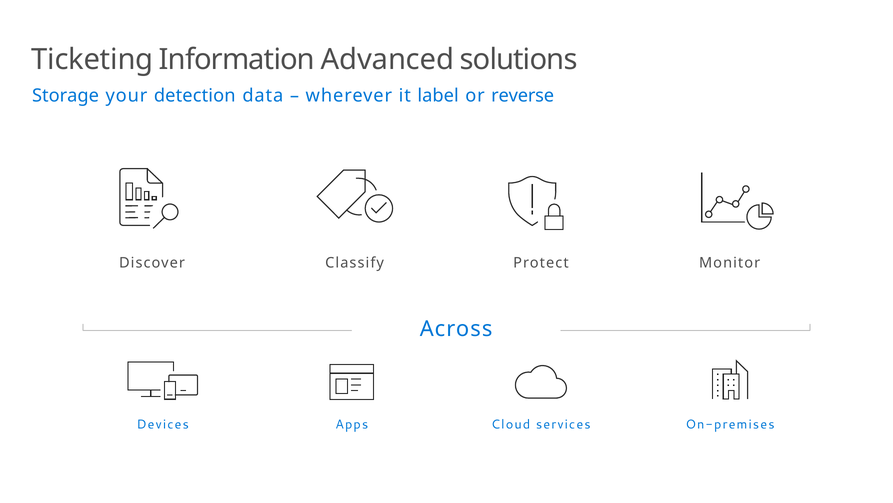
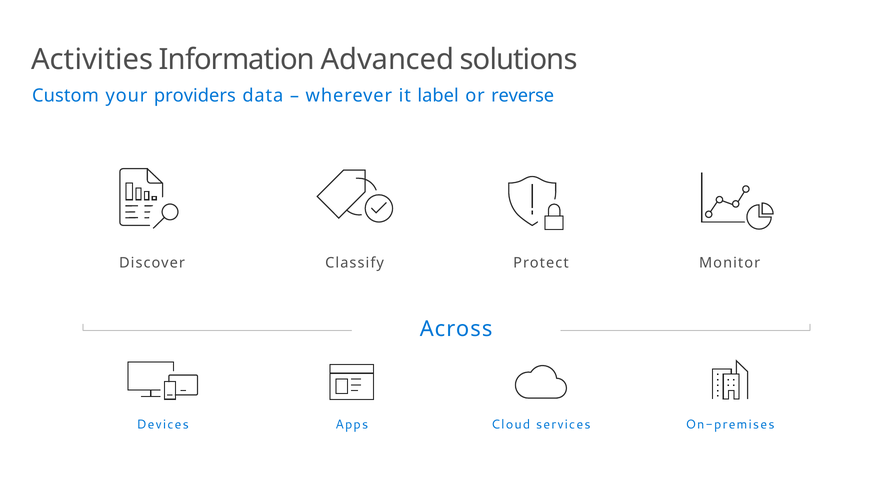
Ticketing: Ticketing -> Activities (92, 59)
Storage: Storage -> Custom (65, 96)
detection: detection -> providers (195, 96)
